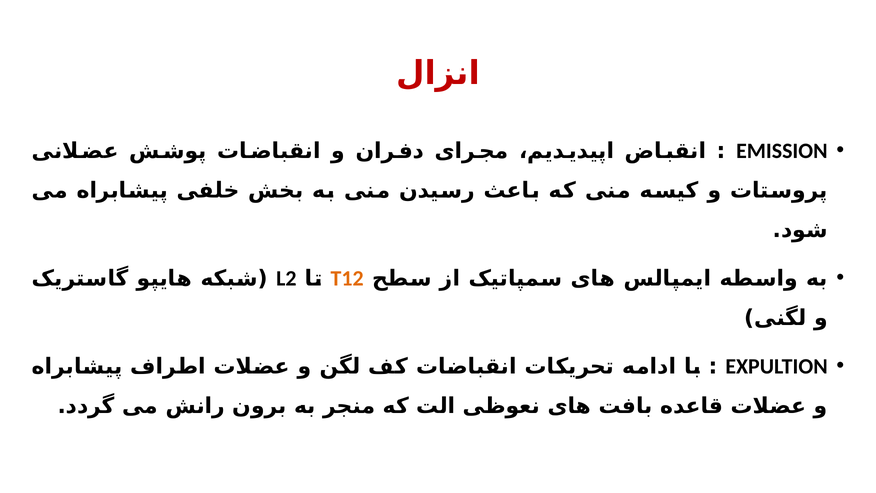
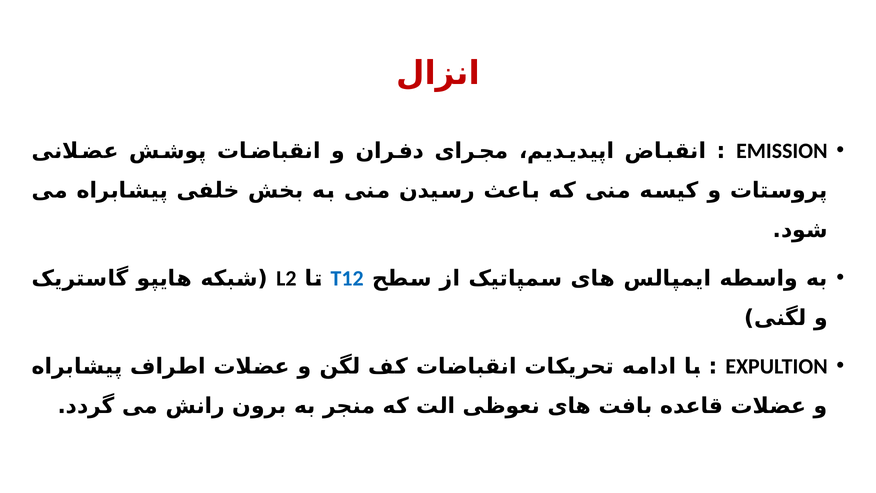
T12 colour: orange -> blue (347, 278)
